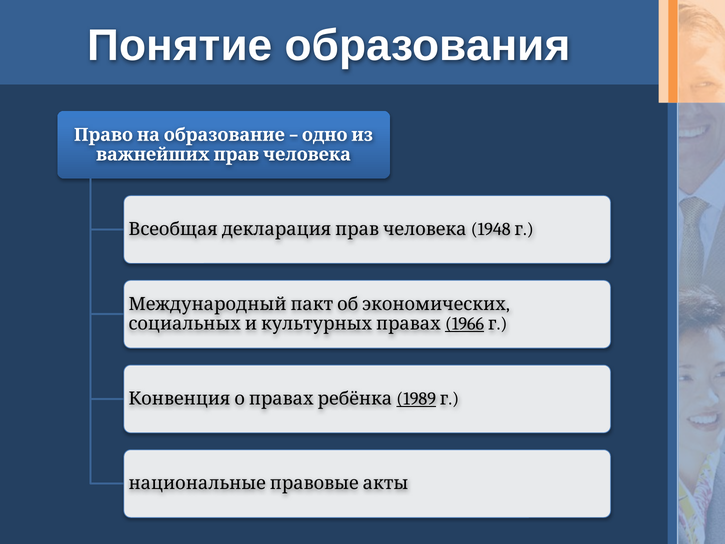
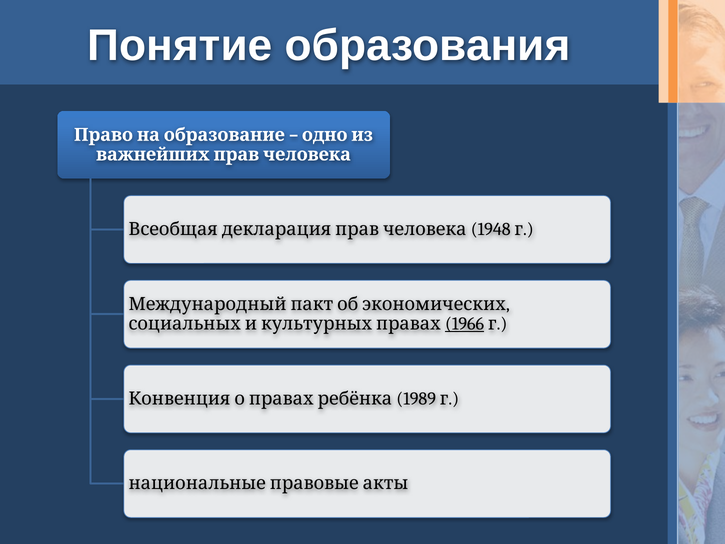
1989 underline: present -> none (416, 399)
